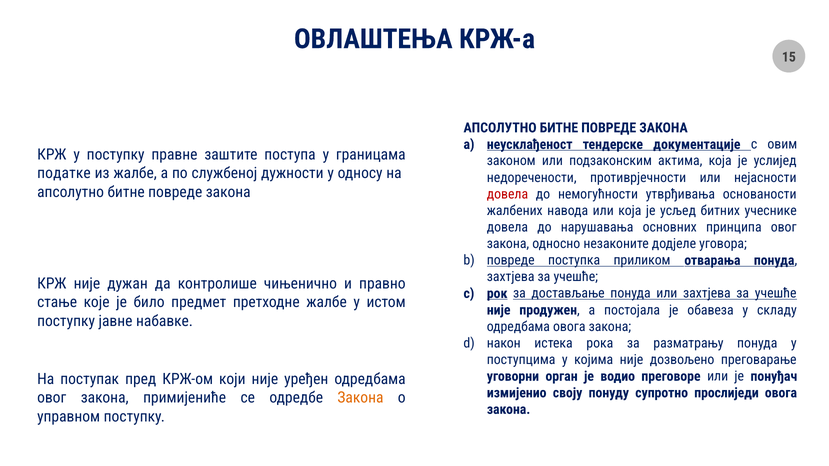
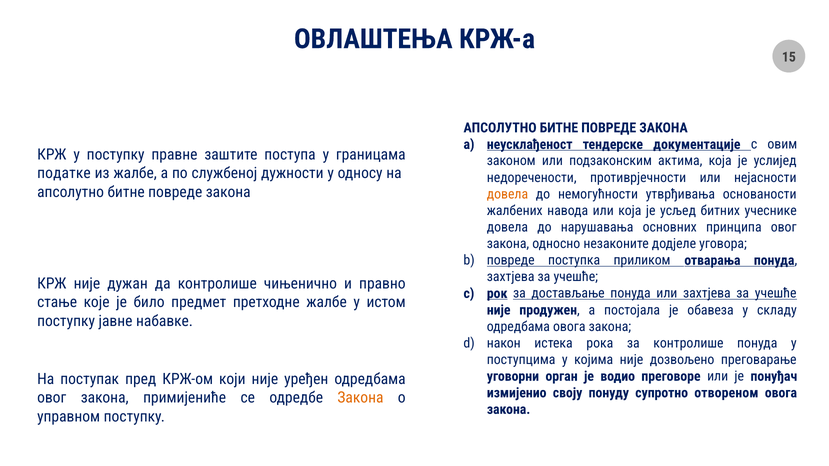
довела colour: red -> orange (507, 194)
за разматрању: разматрању -> контролише (688, 343)
прослиједи: прослиједи -> отвореном (726, 393)
